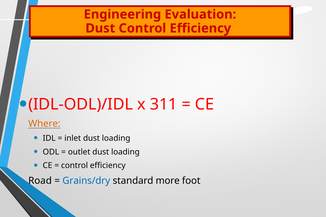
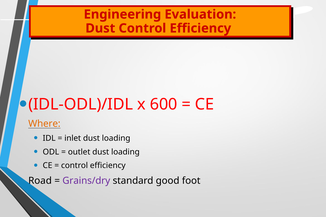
311: 311 -> 600 (164, 105)
Grains/dry colour: blue -> purple (86, 181)
more: more -> good (168, 181)
